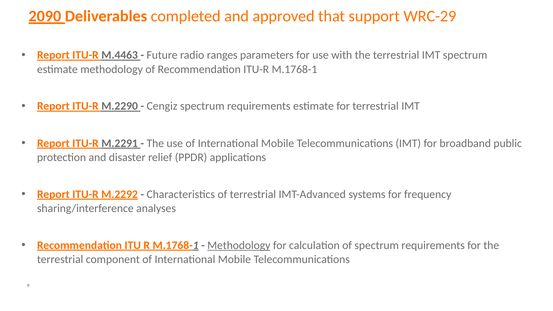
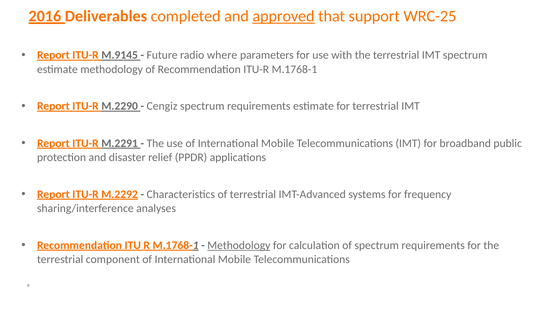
2090: 2090 -> 2016 (45, 16)
approved underline: none -> present (284, 16)
WRC-29: WRC-29 -> WRC-25 (430, 16)
M.4463: M.4463 -> M.9145 (120, 55)
ranges: ranges -> where (222, 55)
